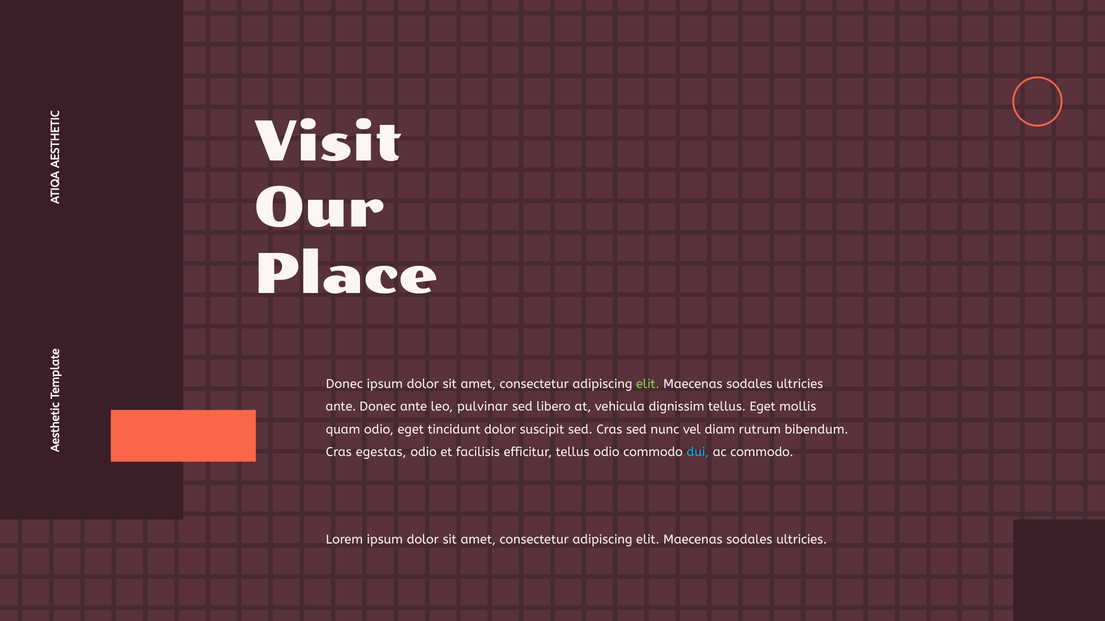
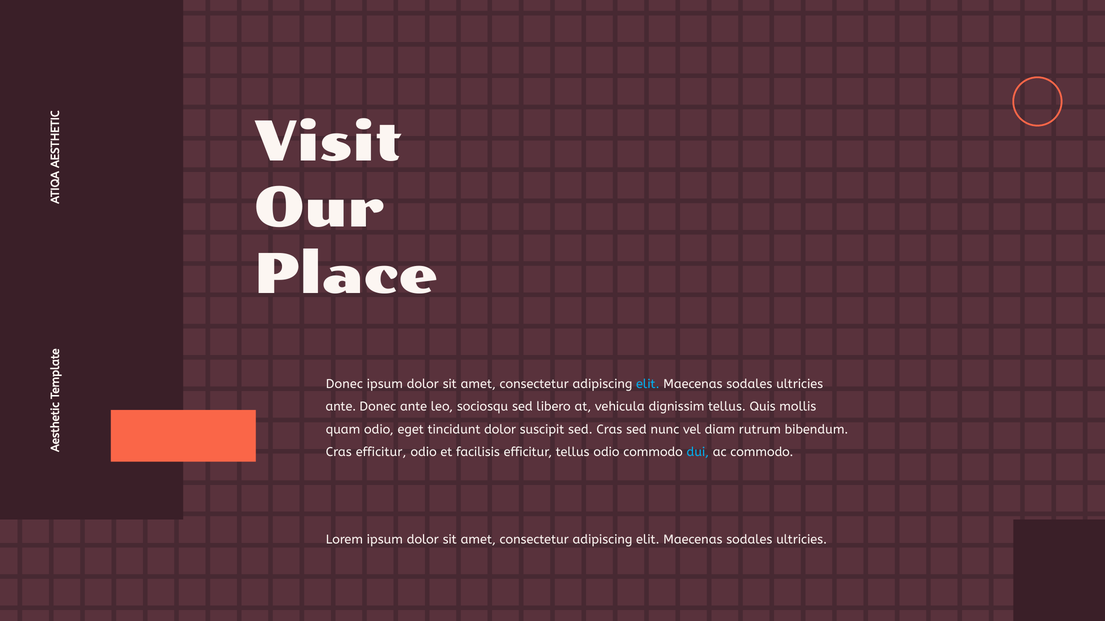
elit colour: light green -> light blue (648, 384)
pulvinar: pulvinar -> sociosqu (483, 407)
tellus Eget: Eget -> Quis (763, 407)
Cras egestas: egestas -> efficitur (381, 453)
